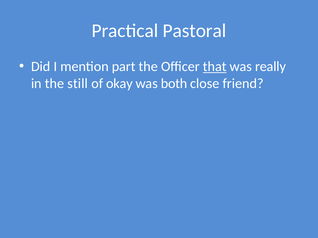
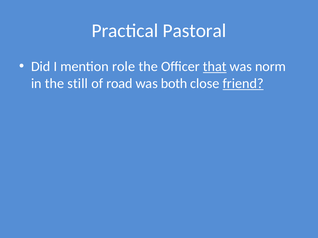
part: part -> role (124, 67)
really: really -> norm (270, 67)
okay: okay -> road (119, 84)
friend underline: none -> present (243, 84)
